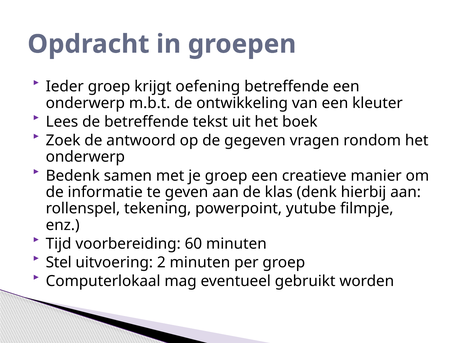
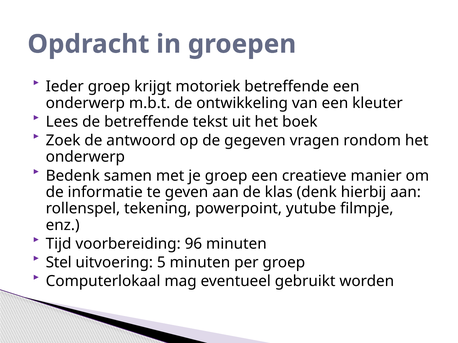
oefening: oefening -> motoriek (208, 87)
60: 60 -> 96 (193, 244)
2: 2 -> 5 (161, 263)
